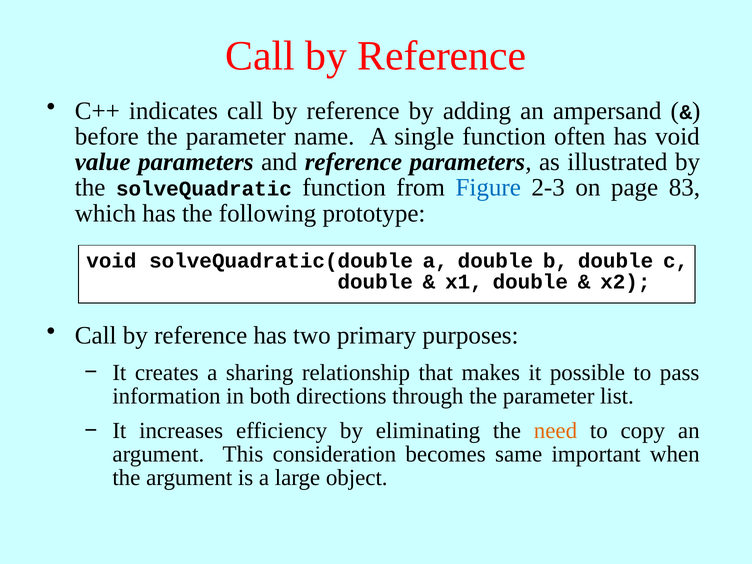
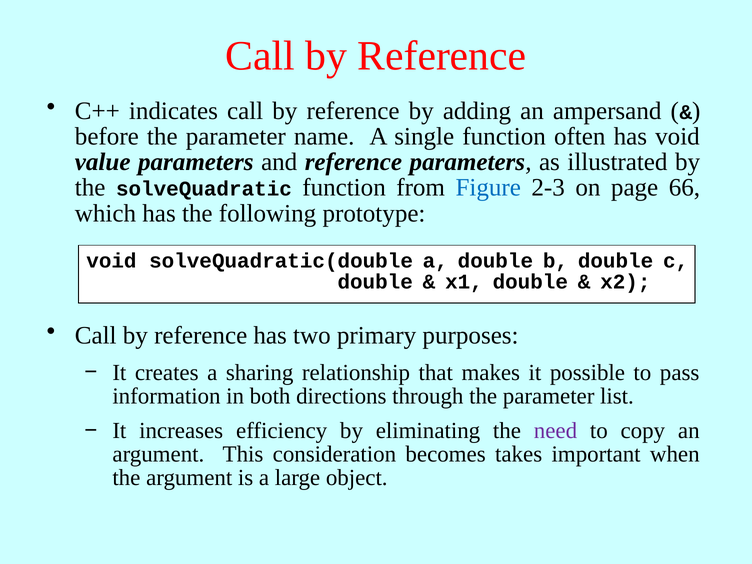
83: 83 -> 66 (684, 188)
need colour: orange -> purple (555, 431)
same: same -> takes (519, 454)
